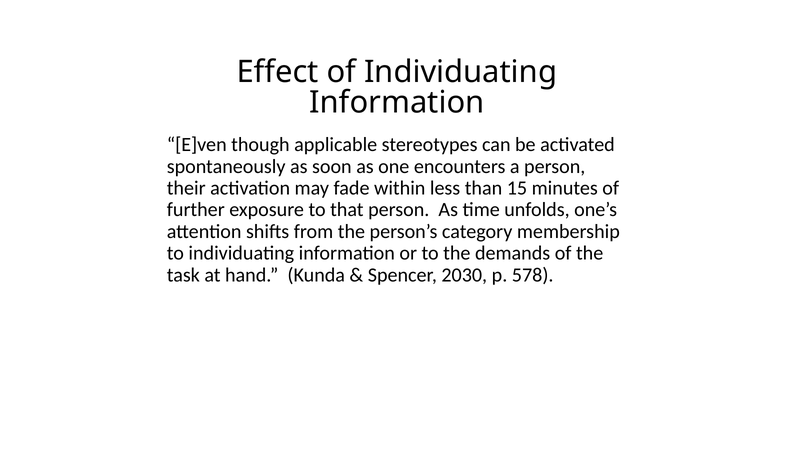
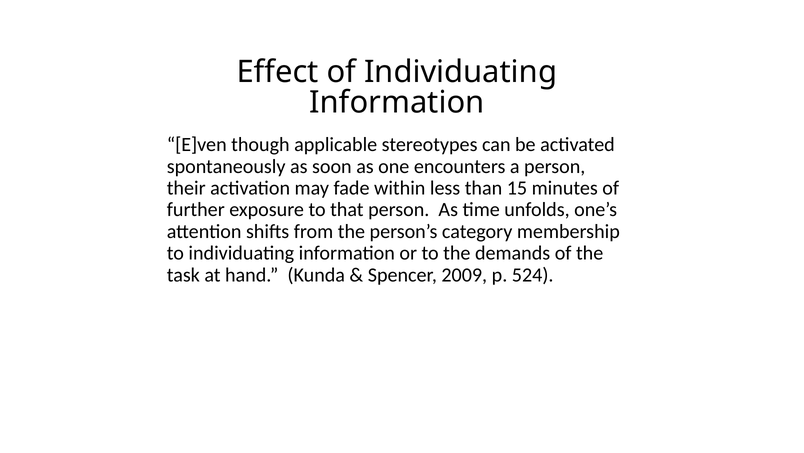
2030: 2030 -> 2009 (464, 275)
578: 578 -> 524 (533, 275)
